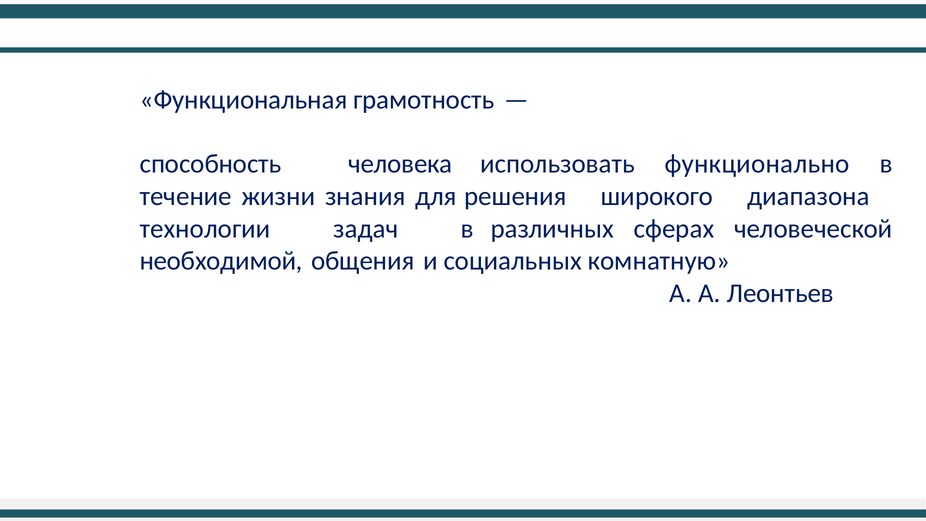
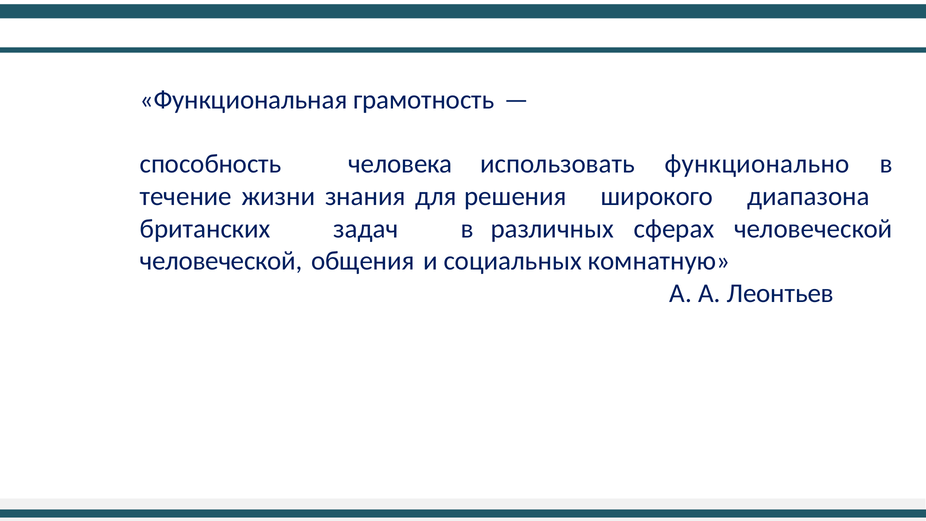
технологии: технологии -> британских (205, 229)
необходимой: необходимой -> человеческой (221, 261)
